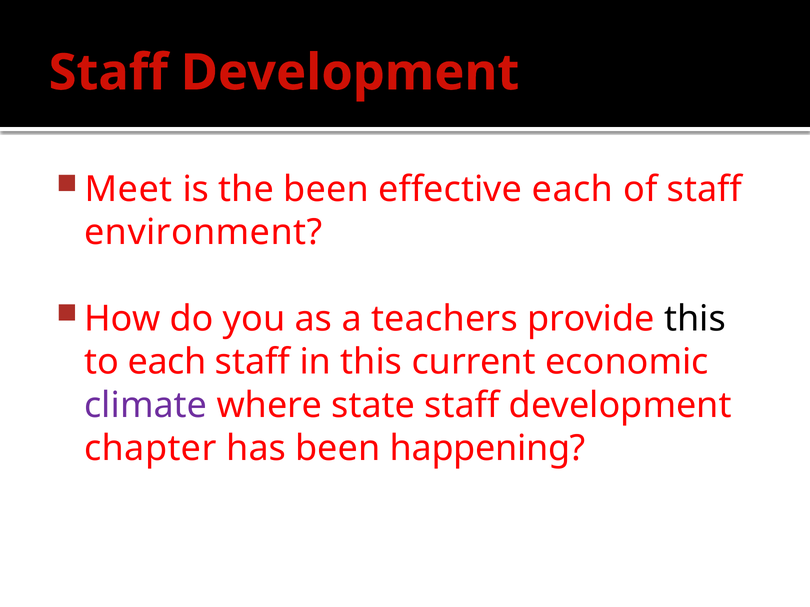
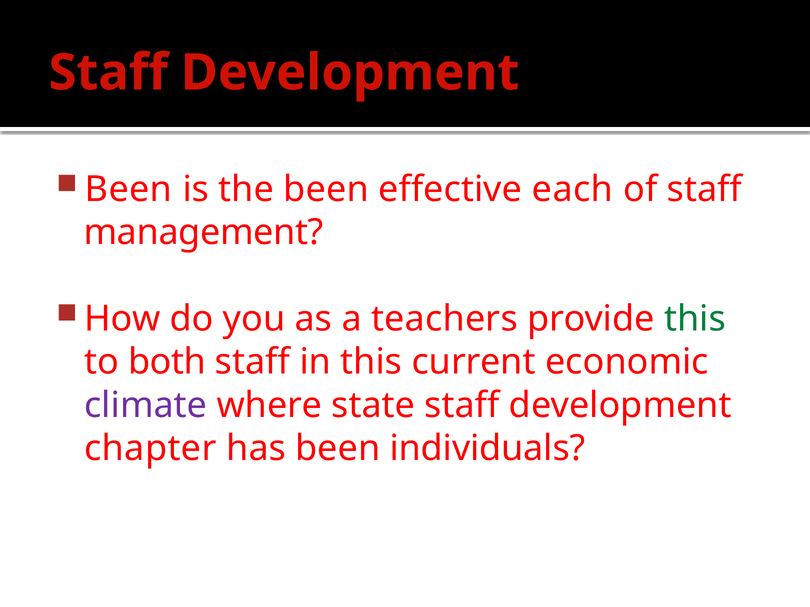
Meet: Meet -> Been (129, 189)
environment: environment -> management (204, 233)
this colour: black -> green (695, 319)
to each: each -> both (167, 362)
happening: happening -> individuals (488, 449)
